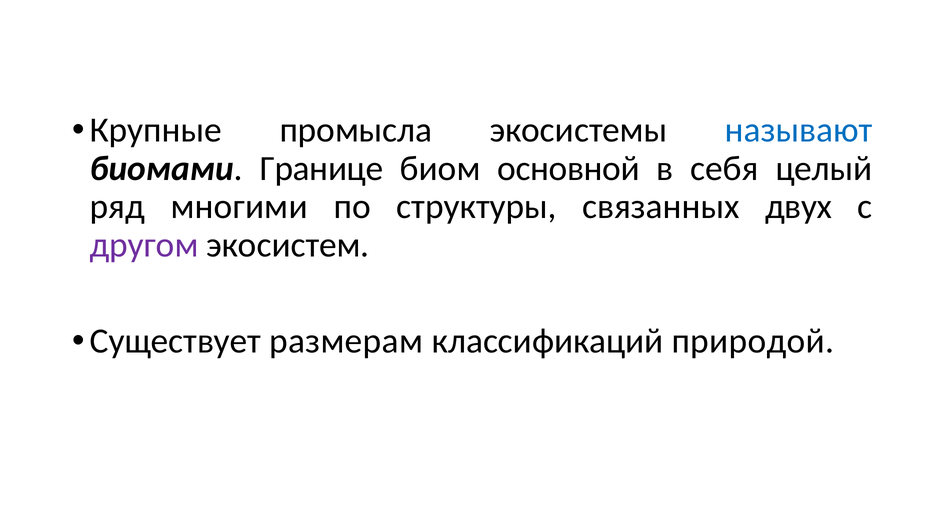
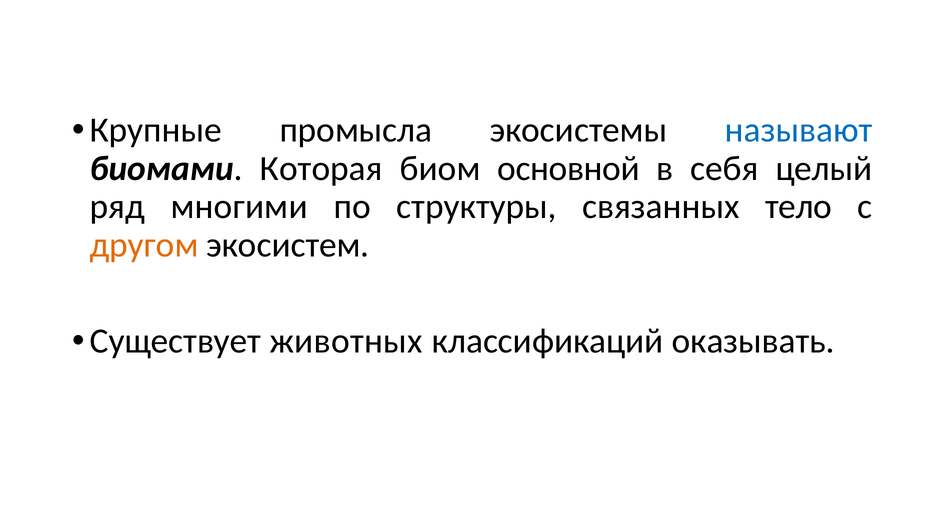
Границе: Границе -> Которая (321, 169)
двух: двух -> тело (799, 207)
другом colour: purple -> orange (144, 245)
размерам: размерам -> животных (346, 342)
природой: природой -> оказывать (753, 342)
